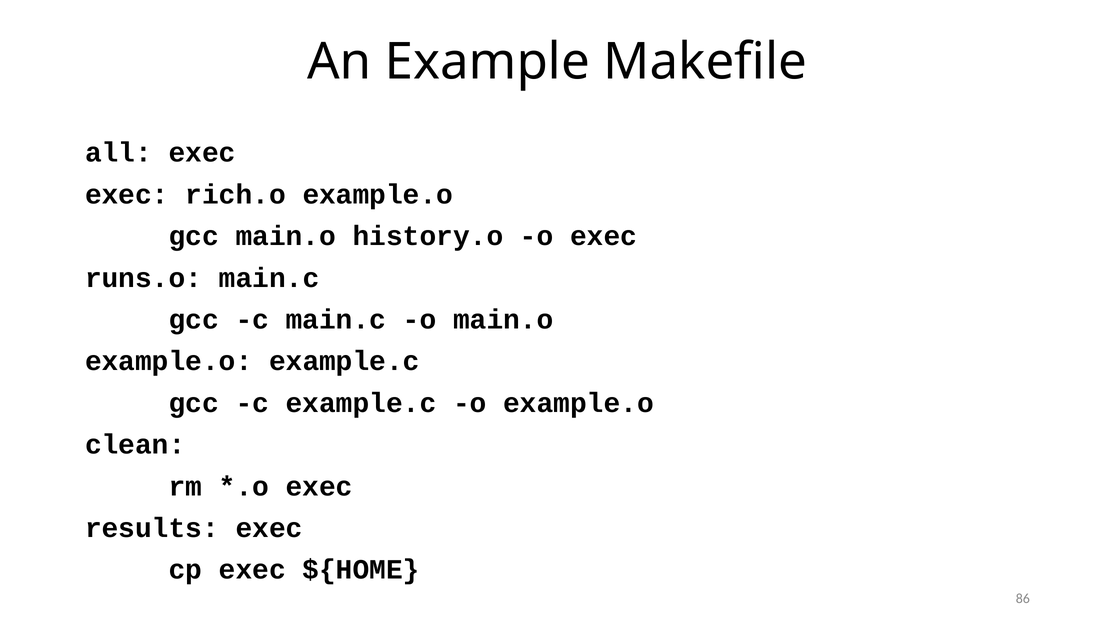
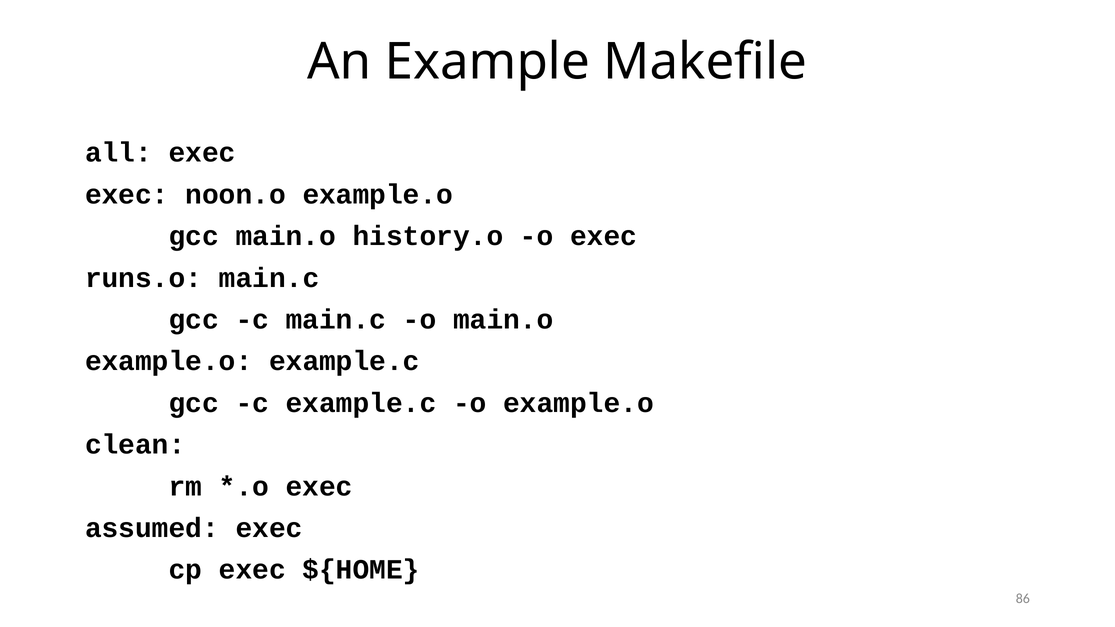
rich.o: rich.o -> noon.o (236, 194)
results: results -> assumed (152, 528)
